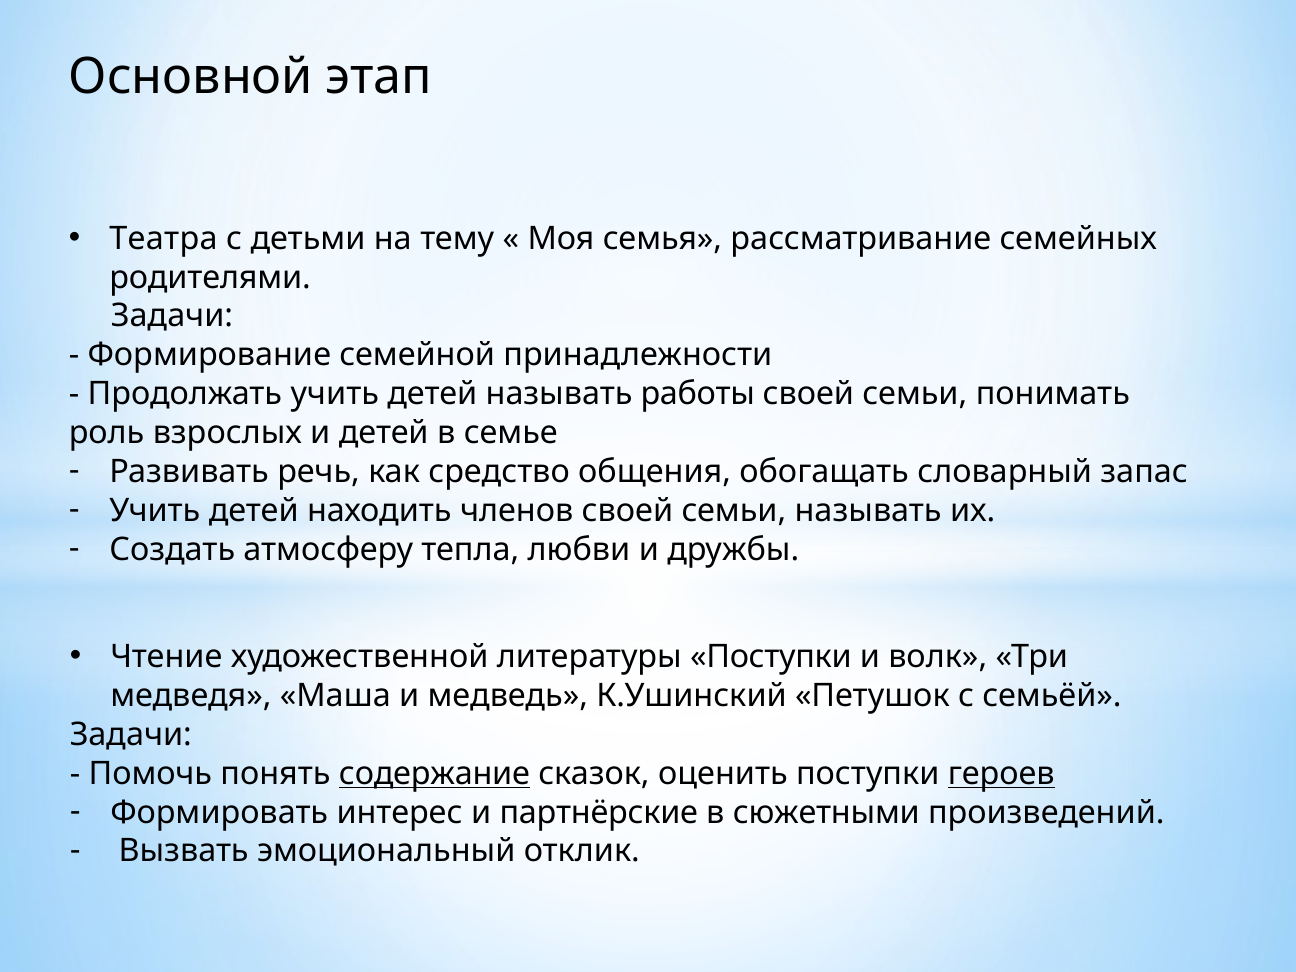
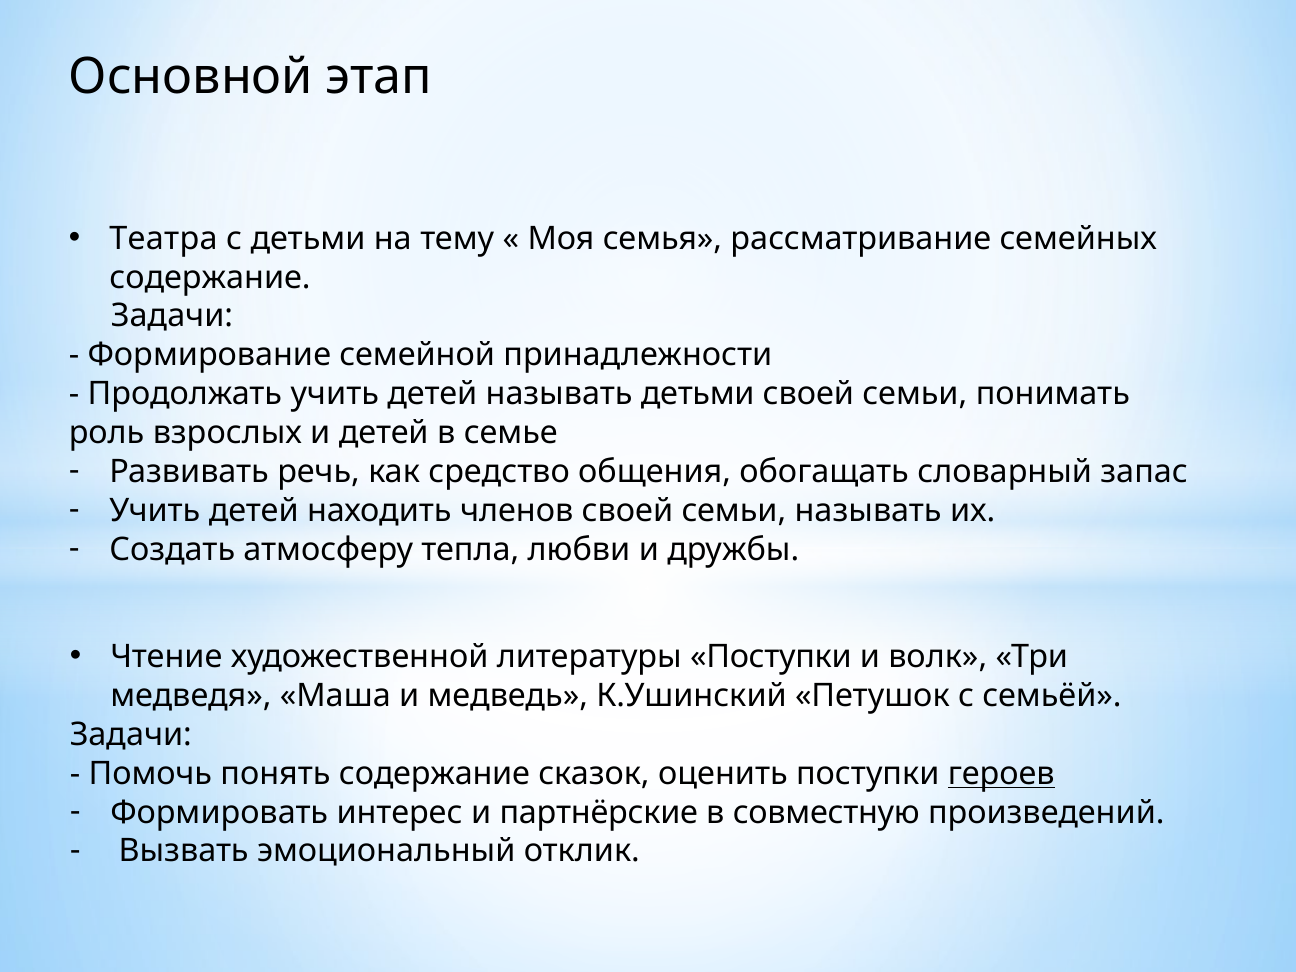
родителями: родителями -> содержание (210, 277)
называть работы: работы -> детьми (698, 394)
содержание underline: present -> none (435, 774)
сюжетными: сюжетными -> совместную (826, 812)
